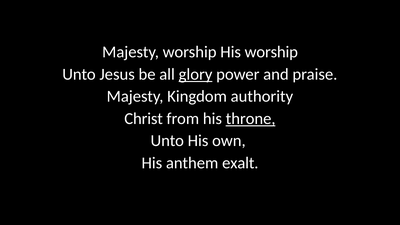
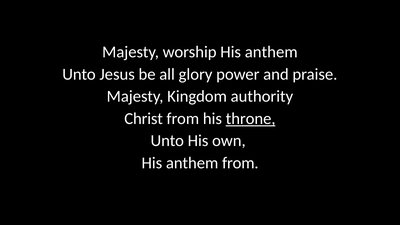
worship His worship: worship -> anthem (271, 52)
glory underline: present -> none (196, 74)
anthem exalt: exalt -> from (240, 163)
